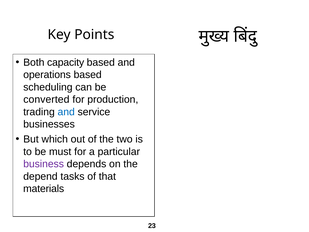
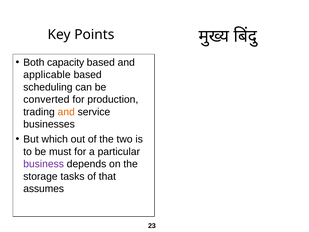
operations: operations -> applicable (47, 75)
and colour: blue -> orange (66, 112)
depend: depend -> storage (40, 176)
materials: materials -> assumes (44, 189)
